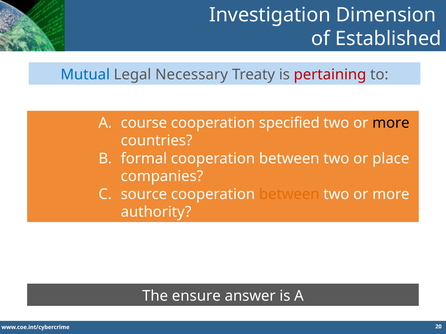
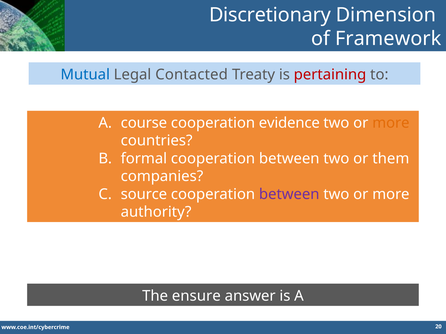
Investigation: Investigation -> Discretionary (270, 15)
Established: Established -> Framework (388, 39)
Necessary: Necessary -> Contacted (192, 75)
specified: specified -> evidence (289, 123)
more colour: black -> orange (391, 123)
place: place -> them (391, 159)
between colour: orange -> purple (289, 194)
